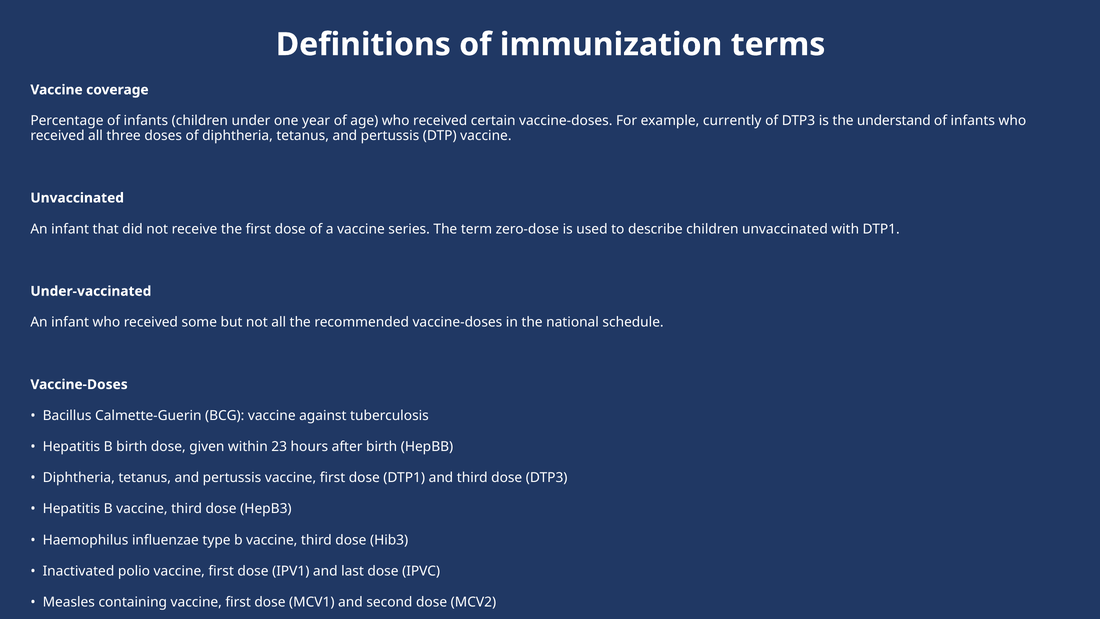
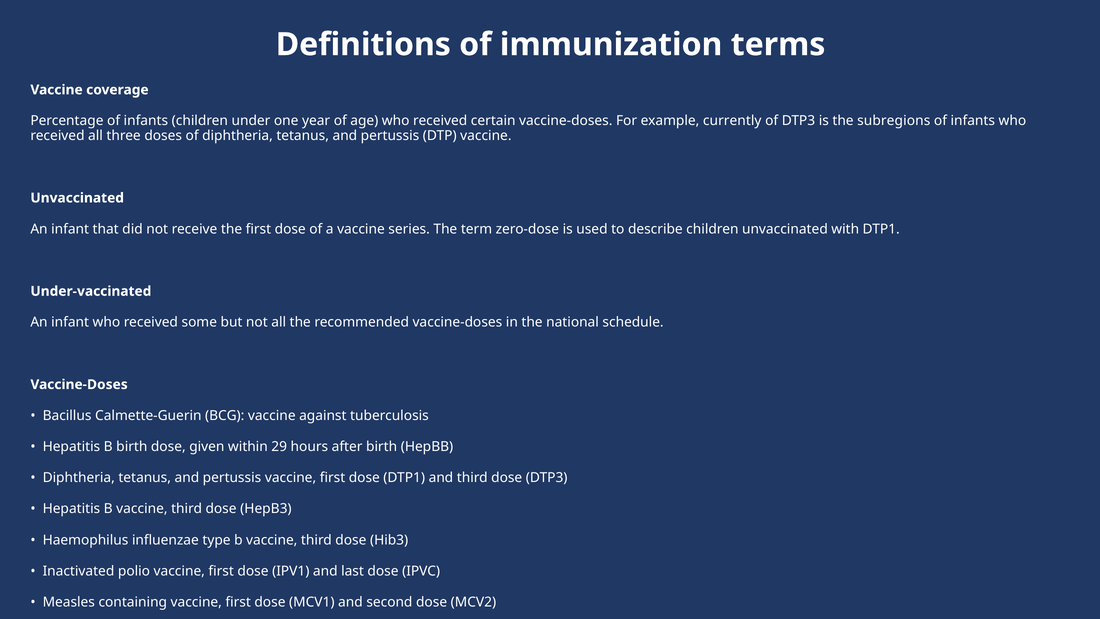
understand: understand -> subregions (894, 121)
23: 23 -> 29 (279, 447)
